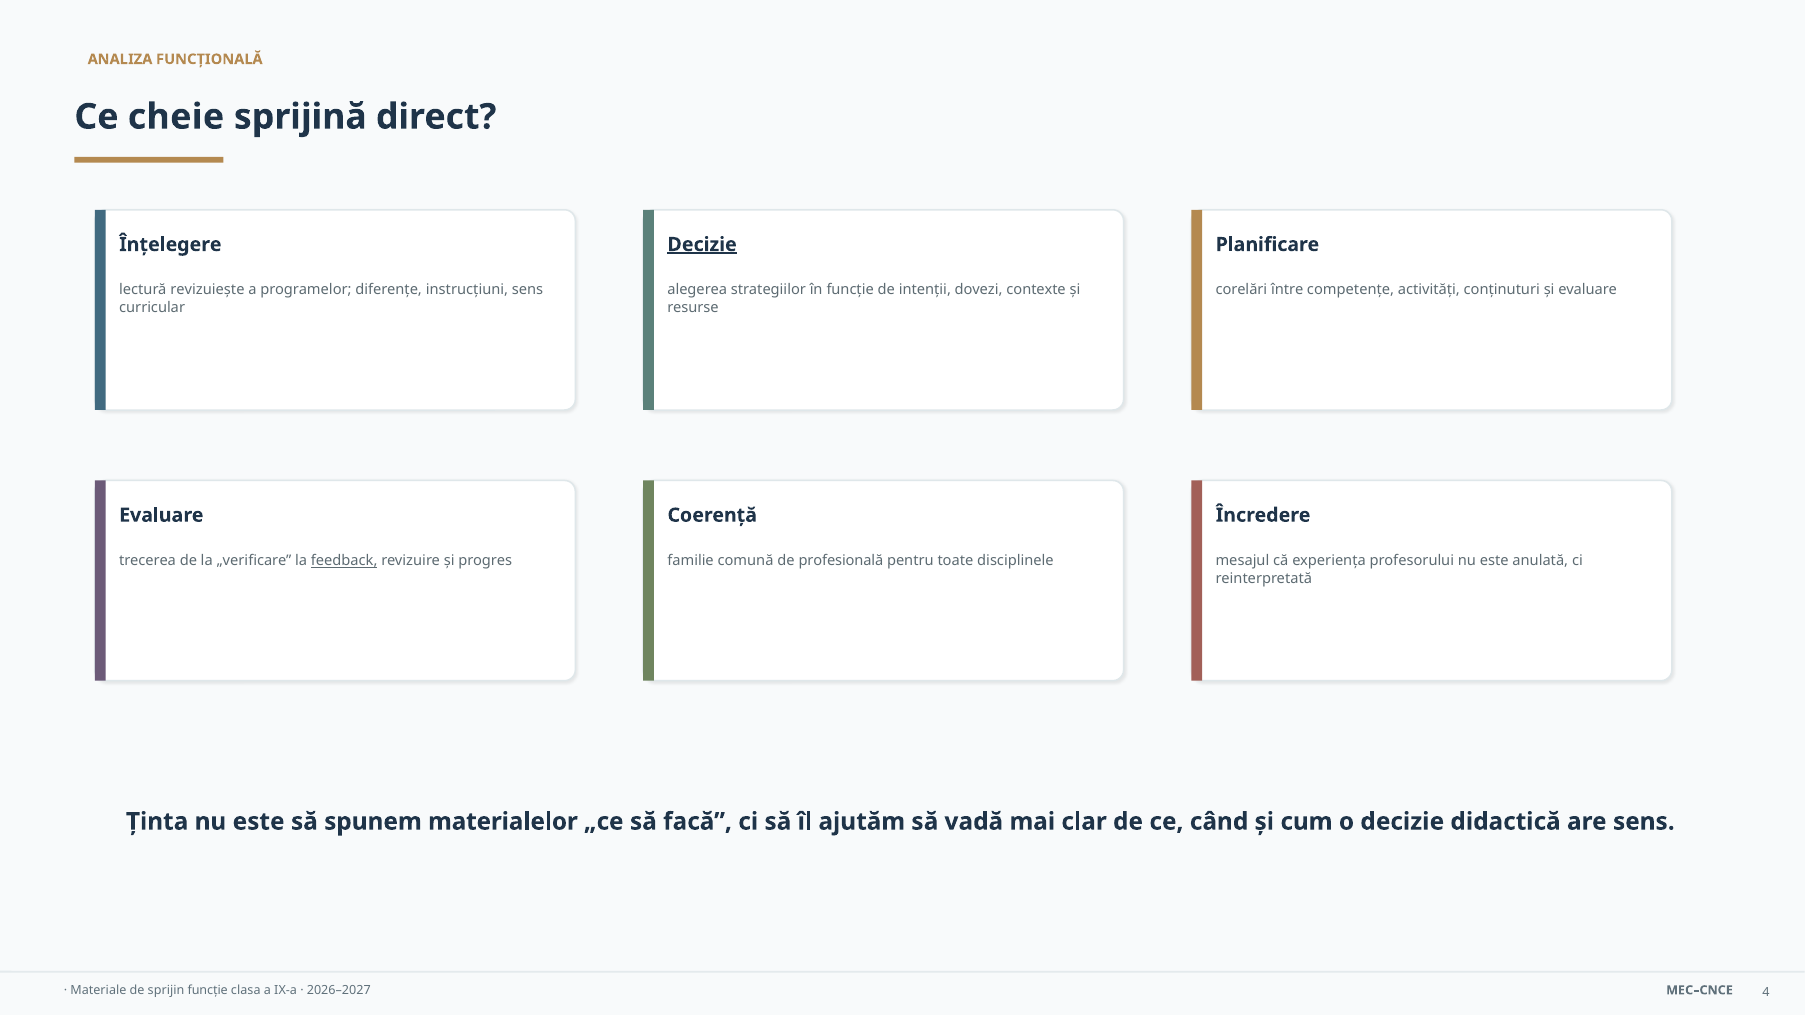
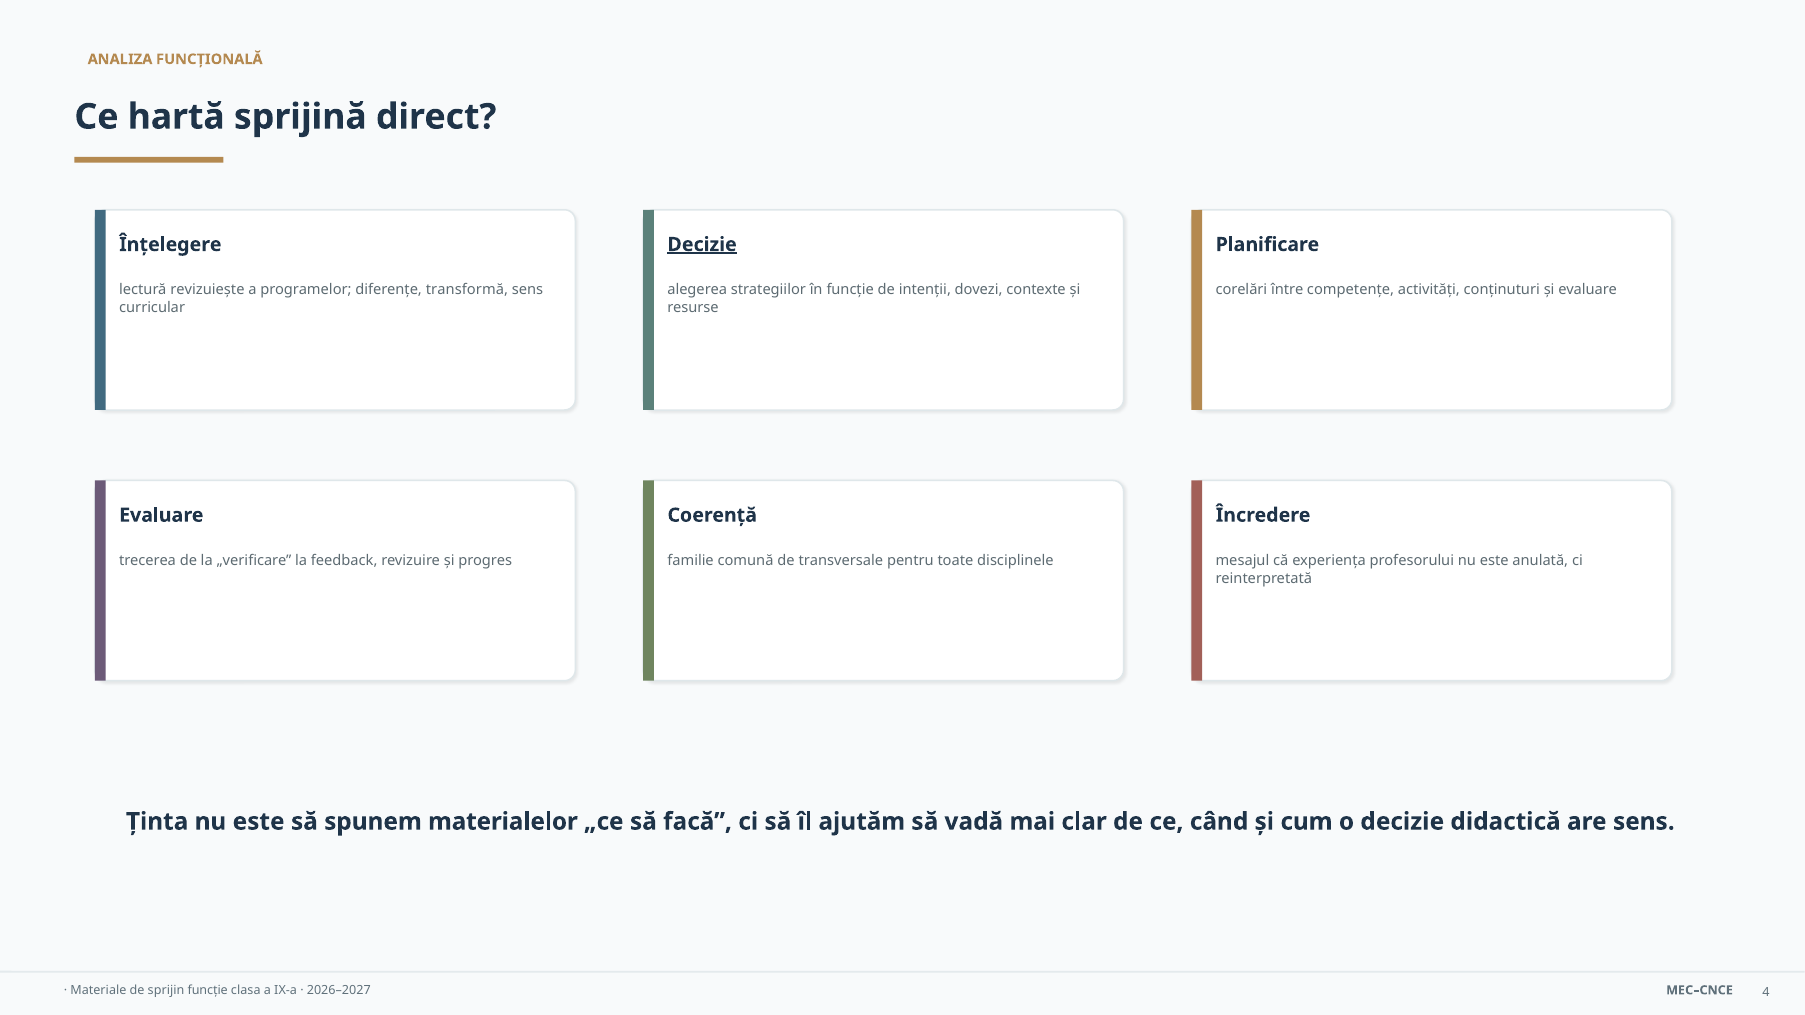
cheie: cheie -> hartă (176, 117)
instrucțiuni: instrucțiuni -> transformă (467, 290)
feedback underline: present -> none (344, 561)
profesională: profesională -> transversale (841, 561)
